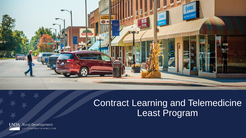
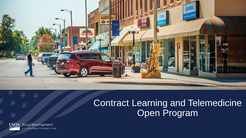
Least: Least -> Open (149, 113)
